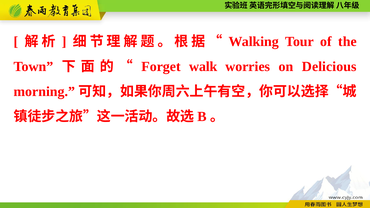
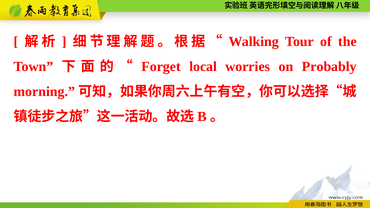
walk: walk -> local (203, 67)
Delicious: Delicious -> Probably (329, 67)
